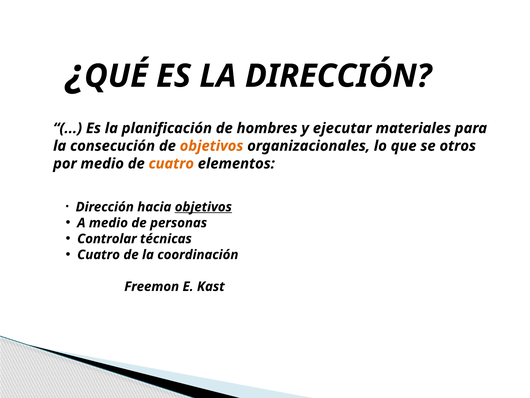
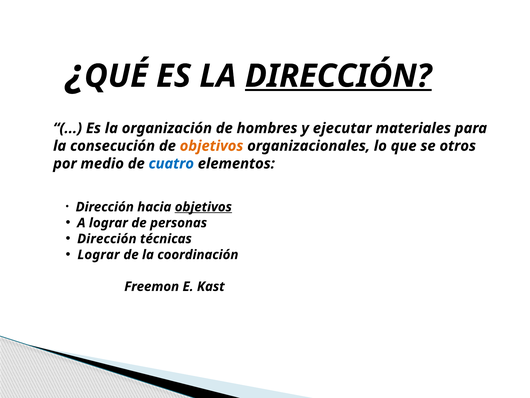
DIRECCIÓN underline: none -> present (338, 76)
planificación: planificación -> organización (167, 128)
cuatro colour: orange -> blue (171, 163)
A medio: medio -> lograr (108, 223)
Controlar: Controlar -> Dirección (107, 239)
Cuatro: Cuatro -> Lograr (98, 254)
